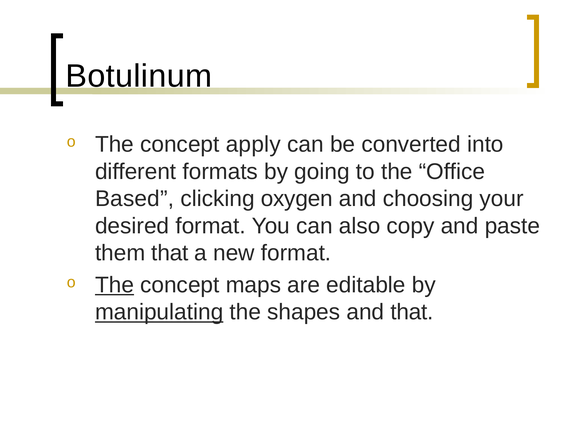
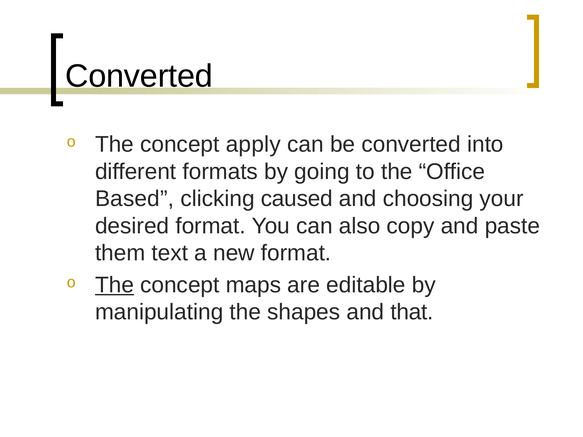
Botulinum: Botulinum -> Converted (139, 76)
oxygen: oxygen -> caused (297, 199)
them that: that -> text (170, 253)
manipulating underline: present -> none (159, 312)
